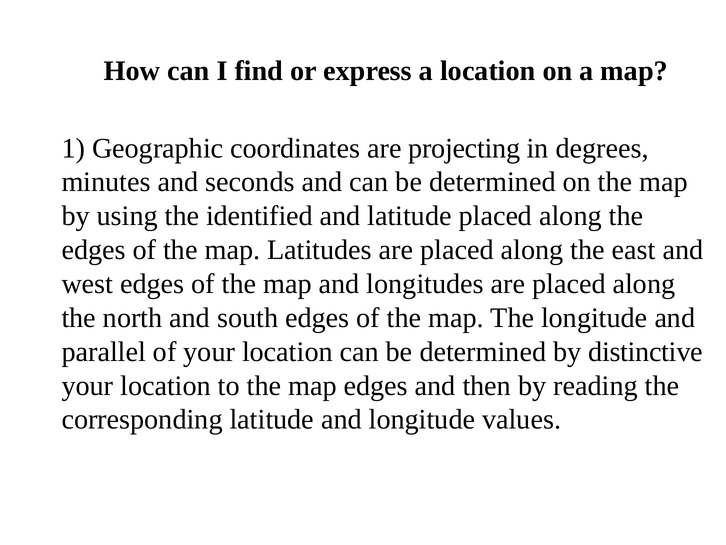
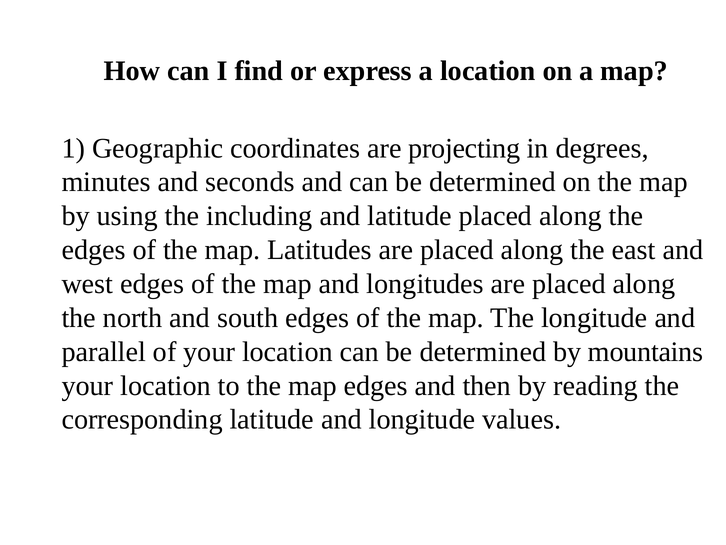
identified: identified -> including (259, 216)
distinctive: distinctive -> mountains (646, 351)
